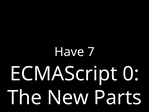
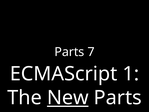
Have: Have -> Parts (69, 52)
0: 0 -> 1 (131, 74)
New underline: none -> present (68, 97)
